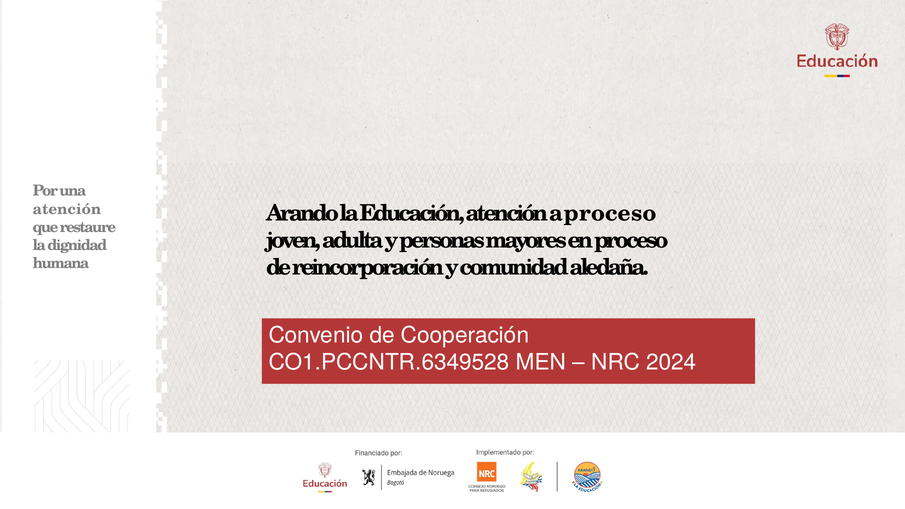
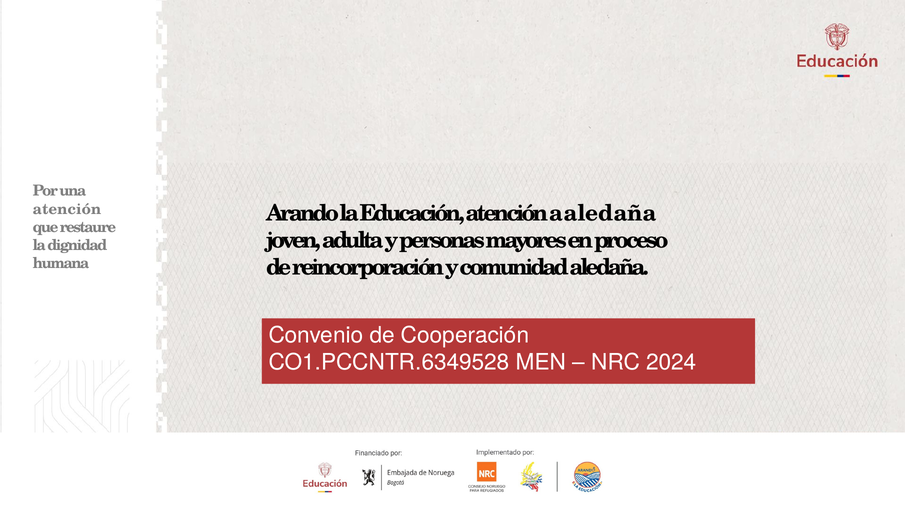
a proceso: proceso -> aledaña (610, 213)
